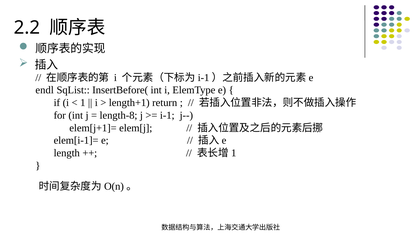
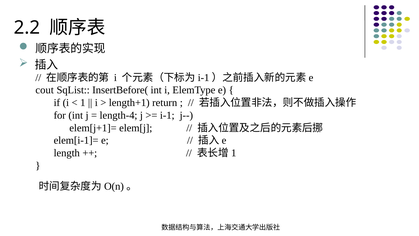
endl: endl -> cout (45, 90)
length-8: length-8 -> length-4 (119, 115)
